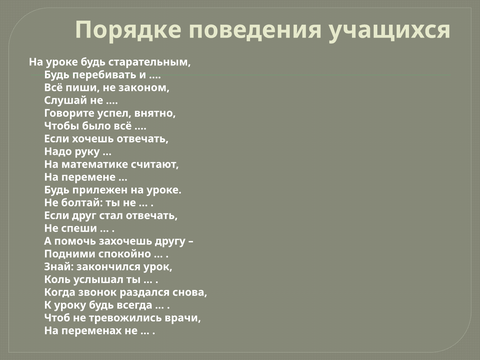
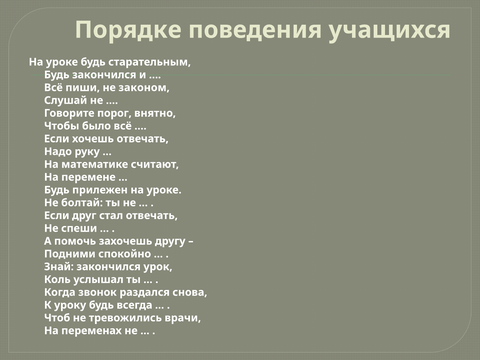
Будь перебивать: перебивать -> закончился (104, 75)
успел: успел -> порог (114, 113)
